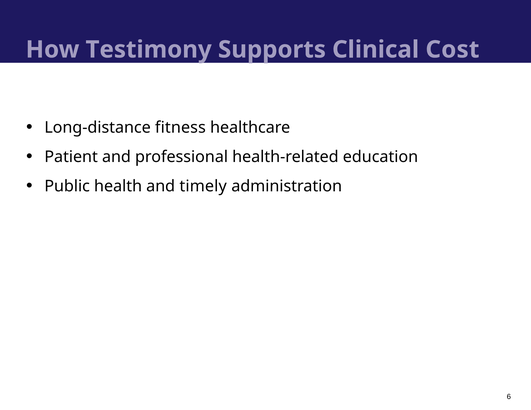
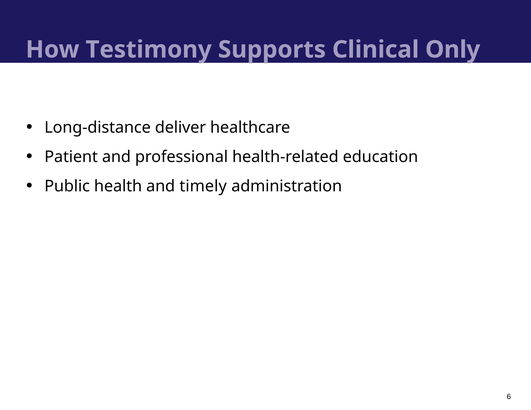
Cost: Cost -> Only (453, 50)
fitness: fitness -> deliver (180, 128)
